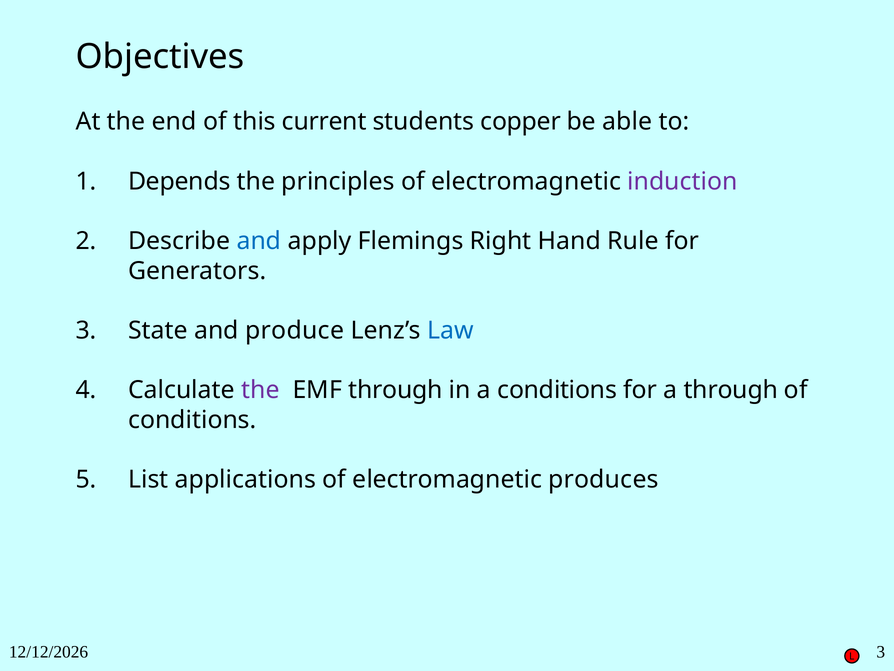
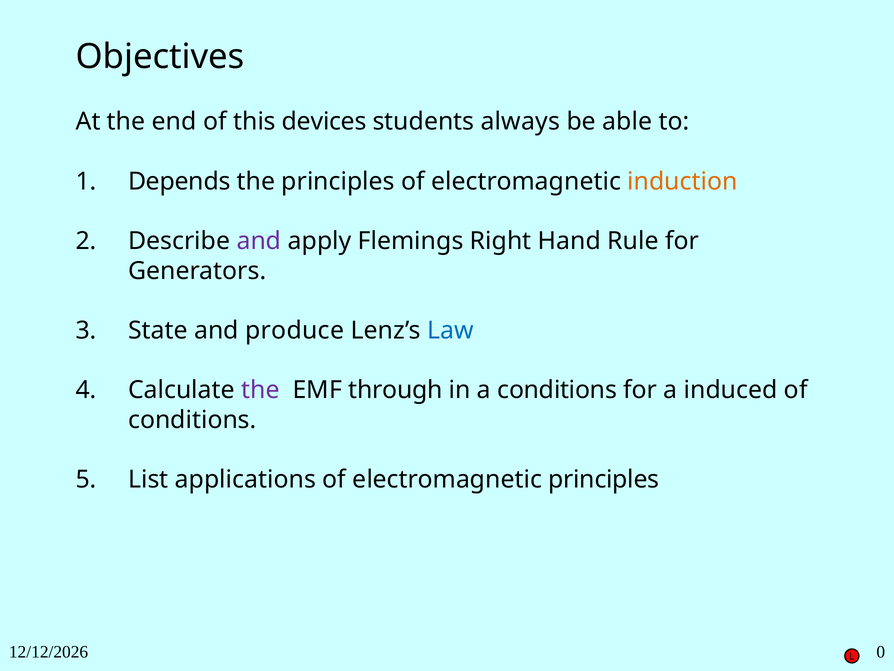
current: current -> devices (324, 122)
copper: copper -> always (520, 122)
induction colour: purple -> orange (683, 181)
and colour: blue -> purple (259, 241)
a through: through -> induced (731, 390)
electromagnetic produces: produces -> principles (604, 479)
3: 3 -> 0 (881, 651)
